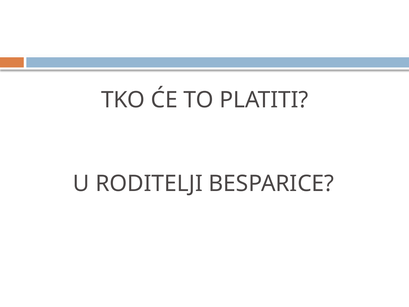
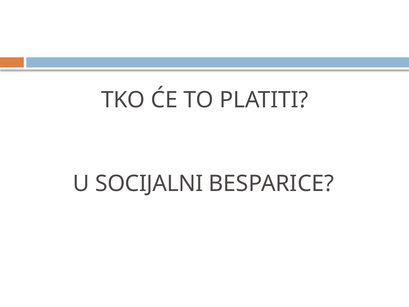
RODITELJI: RODITELJI -> SOCIJALNI (149, 183)
